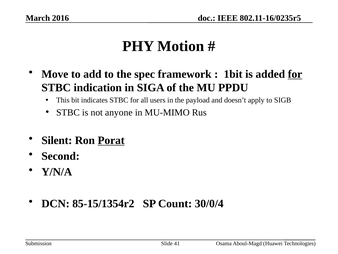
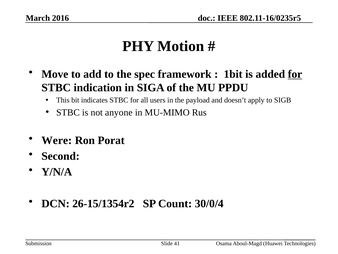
Silent: Silent -> Were (57, 140)
Porat underline: present -> none (111, 140)
85-15/1354r2: 85-15/1354r2 -> 26-15/1354r2 (103, 203)
